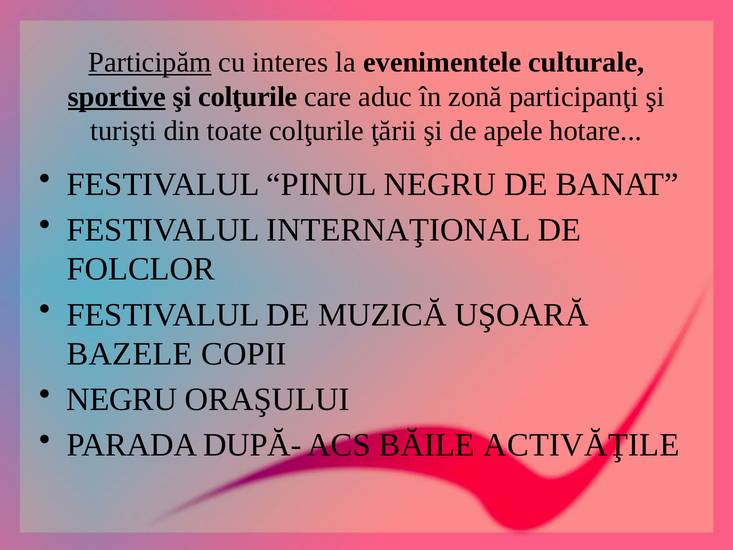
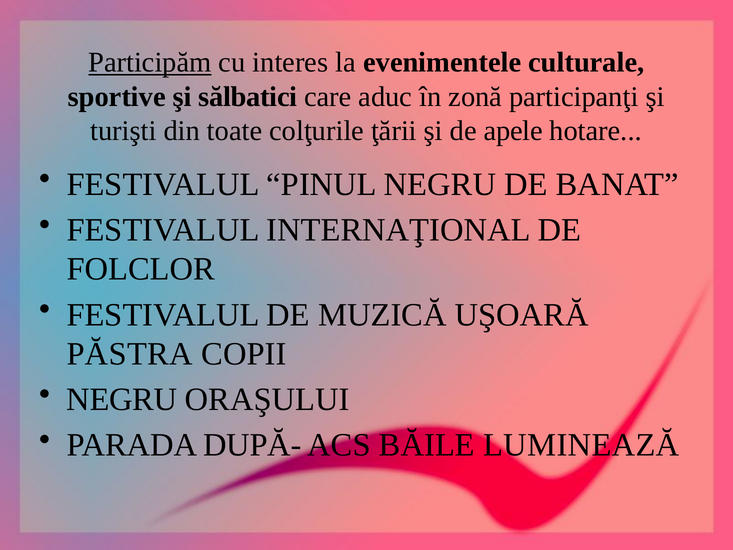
sportive underline: present -> none (117, 97)
şi colţurile: colţurile -> sălbatici (248, 97)
BAZELE: BAZELE -> PĂSTRA (130, 354)
ACTIVĂŢILE: ACTIVĂŢILE -> LUMINEAZĂ (581, 445)
